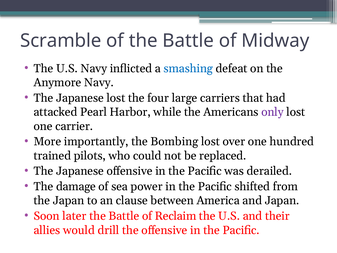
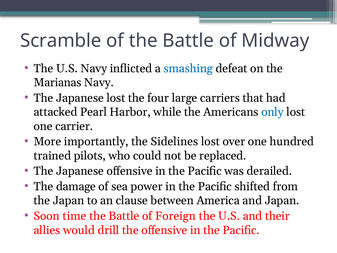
Anymore: Anymore -> Marianas (58, 83)
only colour: purple -> blue (272, 112)
Bombing: Bombing -> Sidelines (174, 141)
later: later -> time (74, 216)
Reclaim: Reclaim -> Foreign (176, 216)
